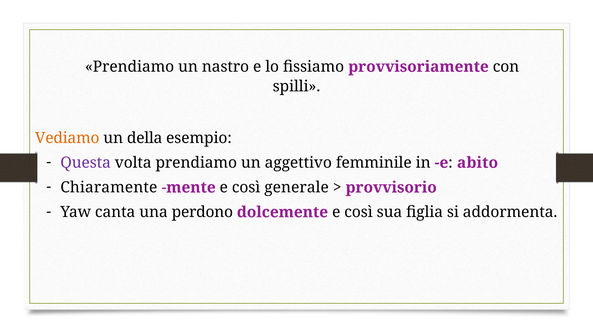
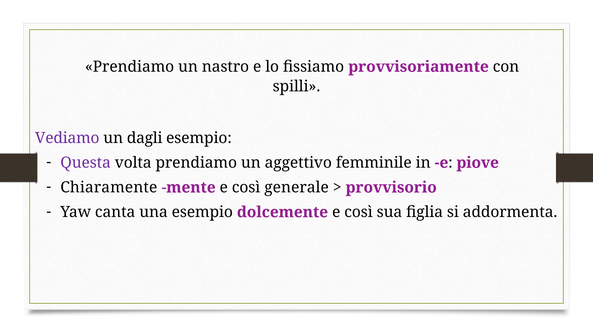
Vediamo colour: orange -> purple (67, 138)
della: della -> dagli (145, 138)
abito: abito -> piove (478, 163)
una perdono: perdono -> esempio (202, 213)
